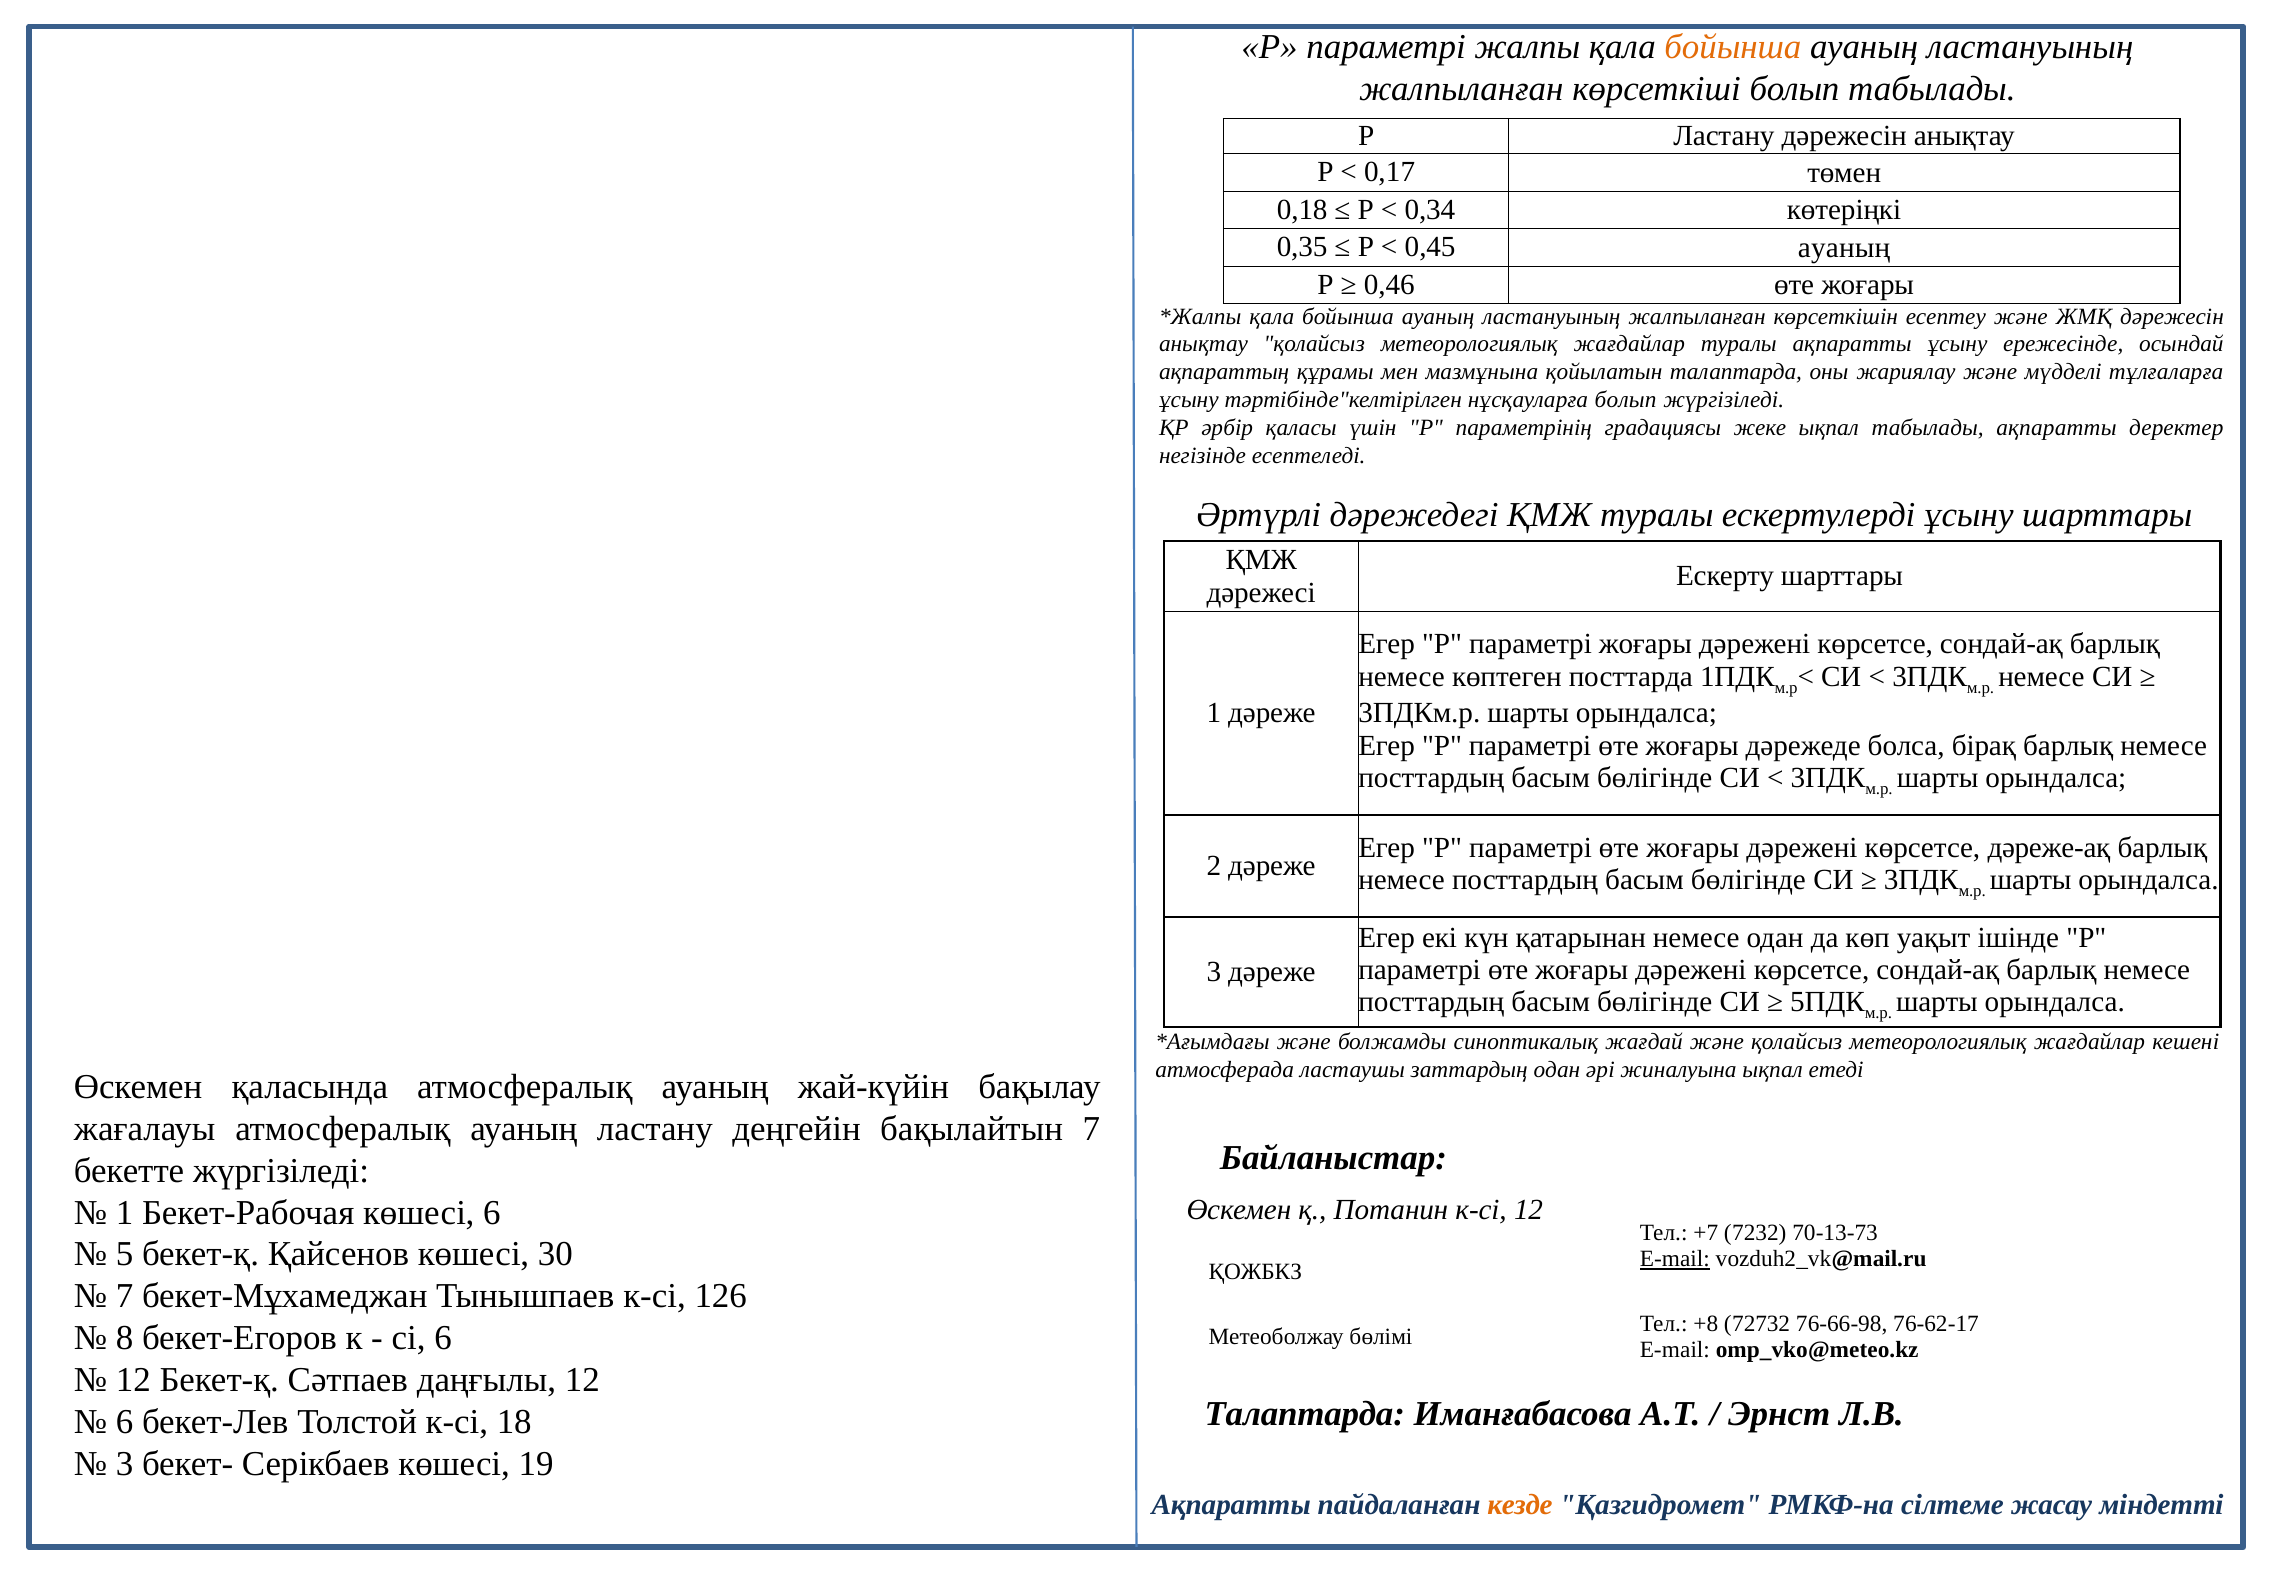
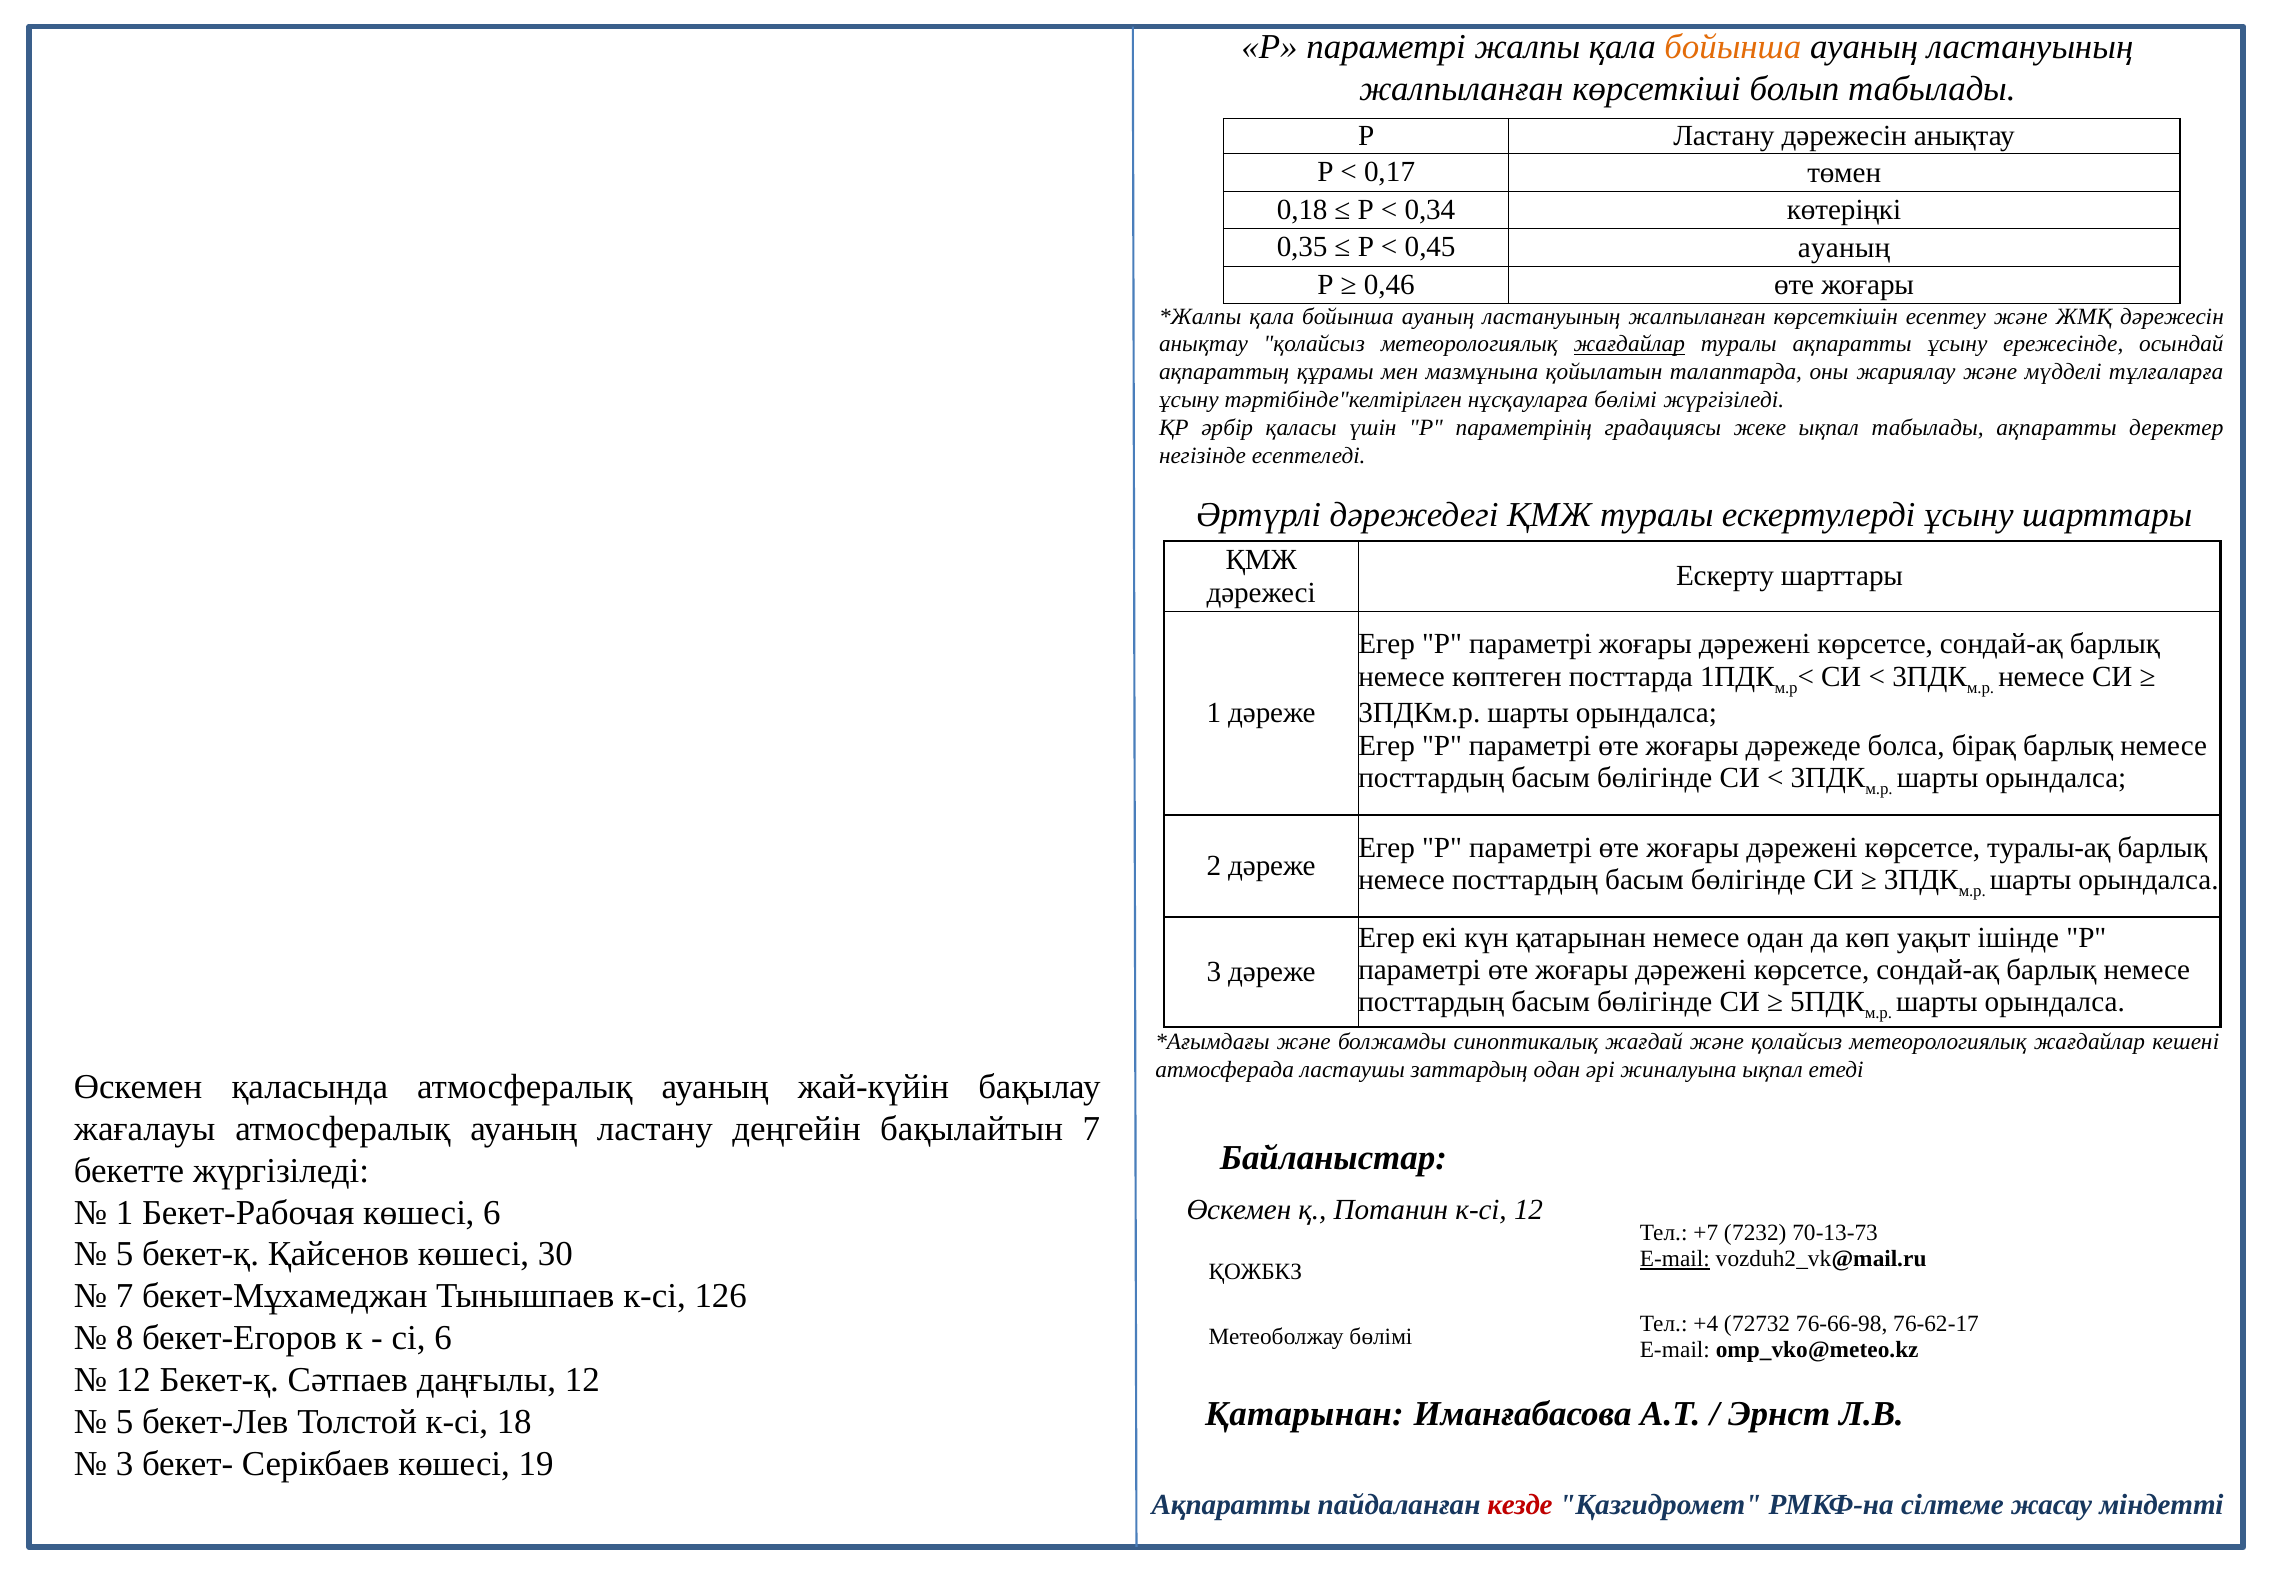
жағдайлар underline: none -> present (1629, 344)
нұсқауларға болып: болып -> бөлімі (1626, 400)
дәреже-ақ: дәреже-ақ -> туралы-ақ (2049, 847)
+8: +8 -> +4 (1706, 1324)
Талаптарда: Талаптарда -> Қатарынан (1304, 1413)
6: 6 -> 5 (125, 1422)
кезде colour: orange -> red (1520, 1504)
